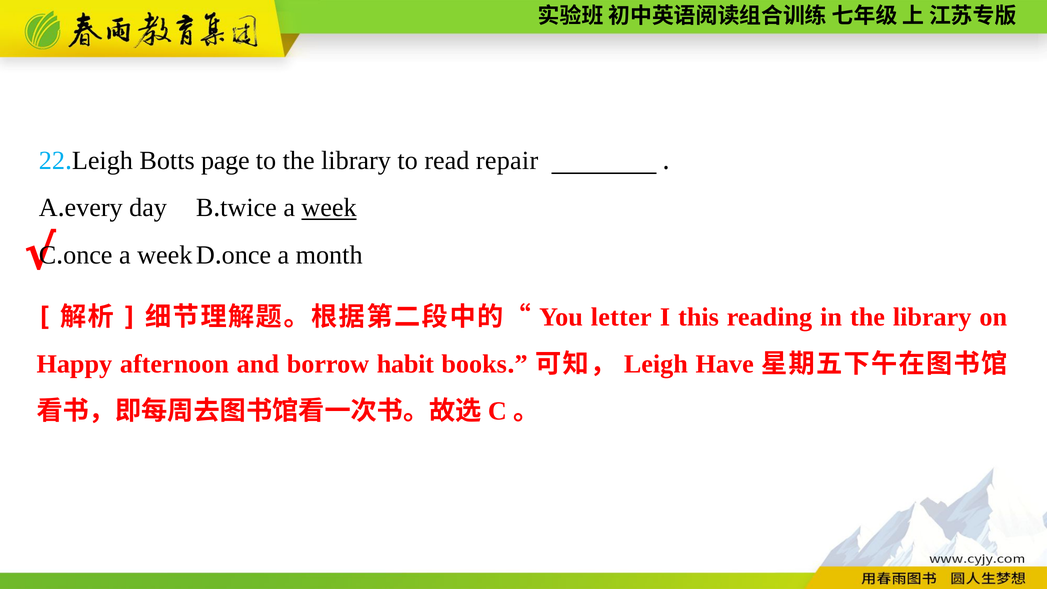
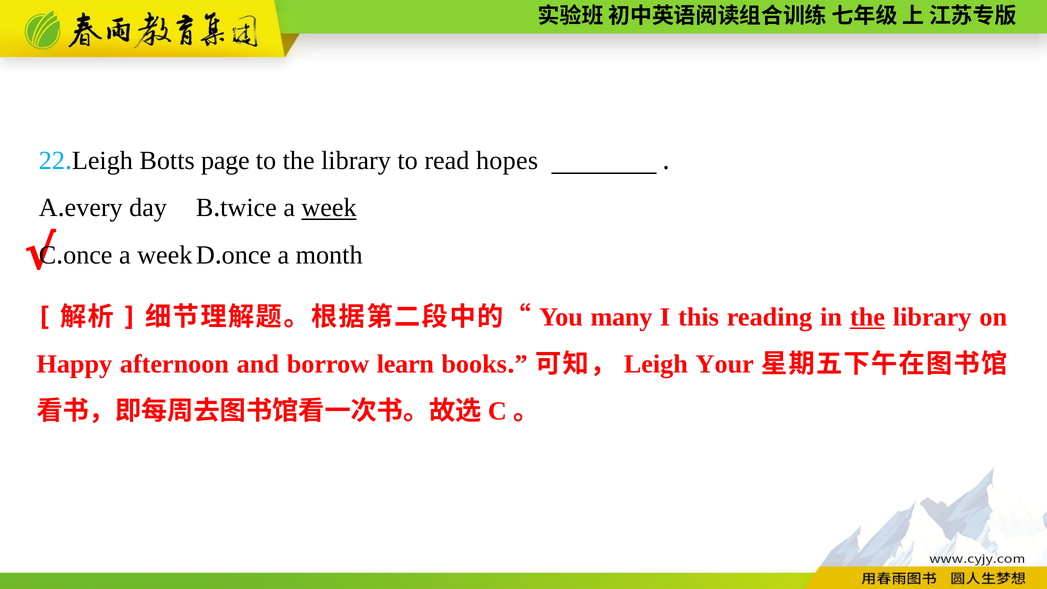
repair: repair -> hopes (507, 161)
letter: letter -> many (621, 317)
the underline: none -> present (867, 317)
habit: habit -> learn (405, 364)
Have: Have -> Your (725, 364)
